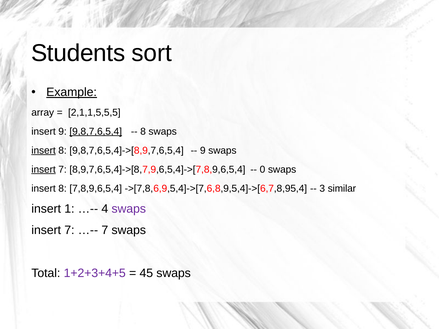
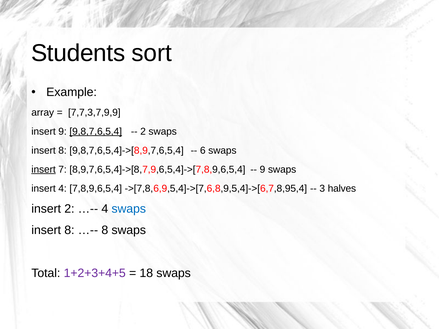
Example underline: present -> none (72, 92)
2,1,1,5,5,5: 2,1,1,5,5,5 -> 7,7,3,7,9,9 (94, 113)
8: 8 -> 2 (143, 132)
insert underline: present -> none (44, 151)
9: 9 -> 6 (203, 151)
0: 0 -> 9 (263, 170)
8: 8 -> 4 (63, 189)
similar: similar -> halves (342, 189)
insert 1: 1 -> 2 (69, 209)
swaps colour: purple -> blue (129, 209)
7: 7 -> 8 (69, 230)
7: 7 -> 8 (105, 230)
45: 45 -> 18 (146, 273)
